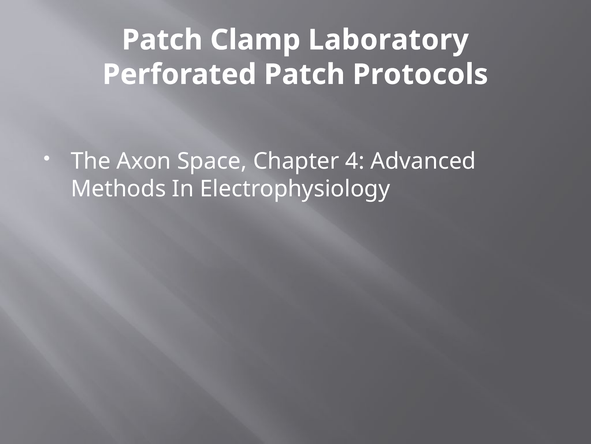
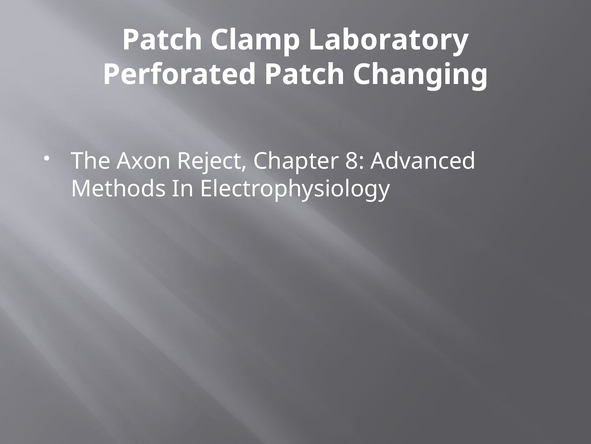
Protocols: Protocols -> Changing (420, 74)
Space: Space -> Reject (212, 161)
4: 4 -> 8 (355, 161)
